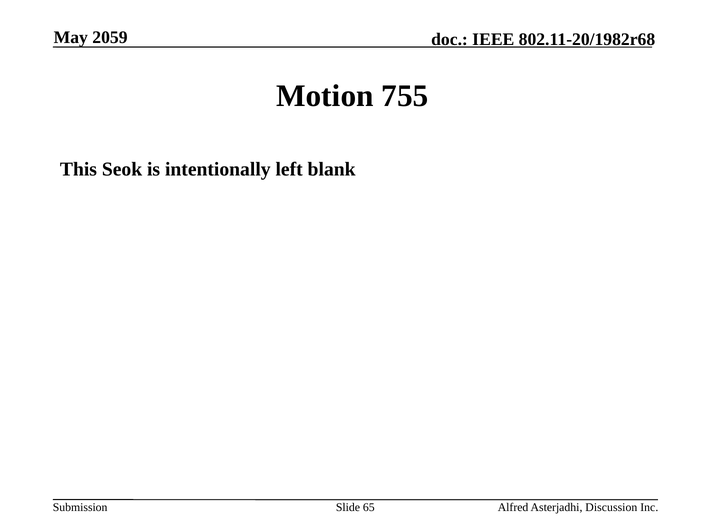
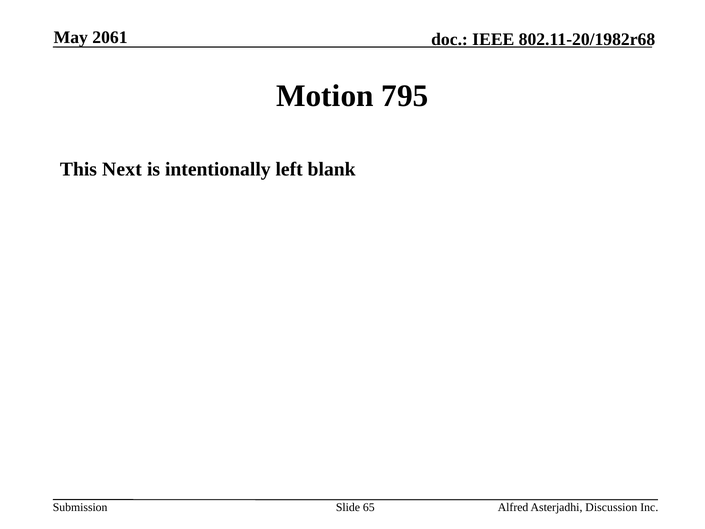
2059: 2059 -> 2061 (110, 37)
755: 755 -> 795 (405, 96)
Seok: Seok -> Next (122, 169)
